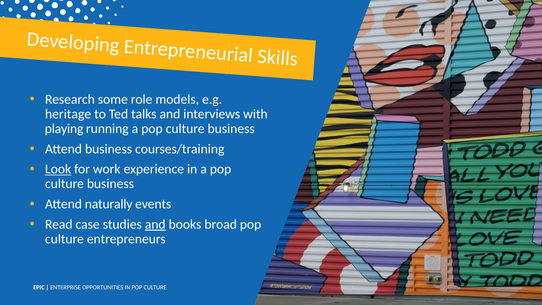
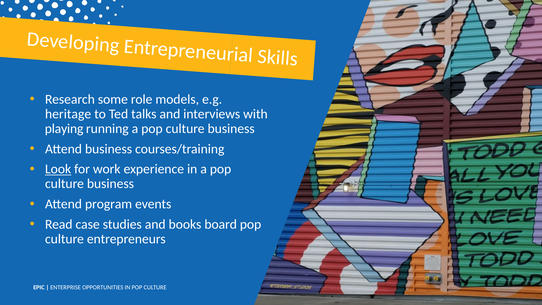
naturally: naturally -> program (109, 204)
and underline: present -> none (155, 224)
broad: broad -> board (221, 224)
